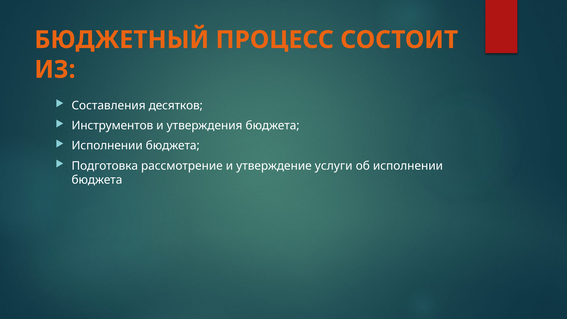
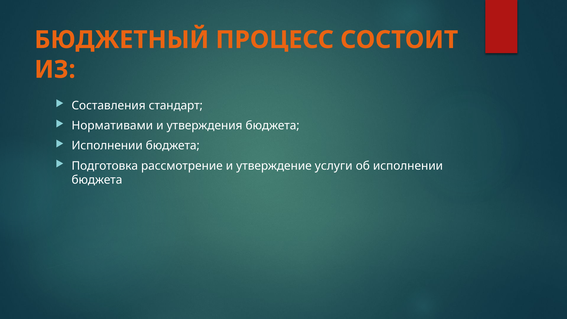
десятков: десятков -> стандарт (176, 106)
Инструментов: Инструментов -> Нормативами (112, 126)
